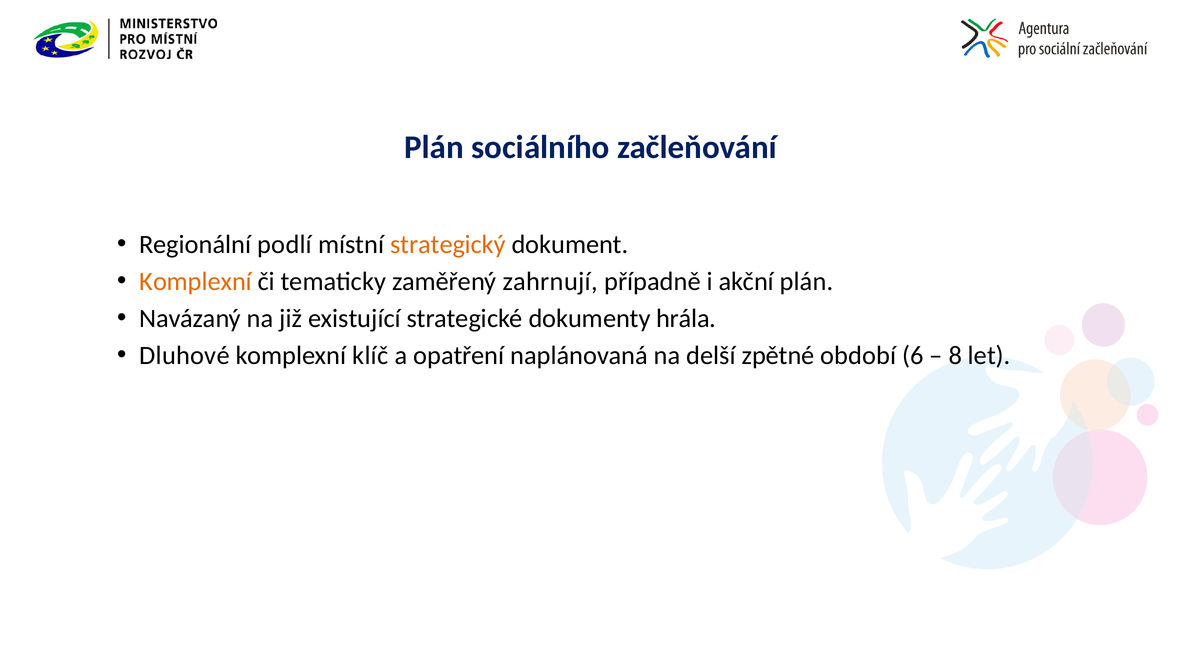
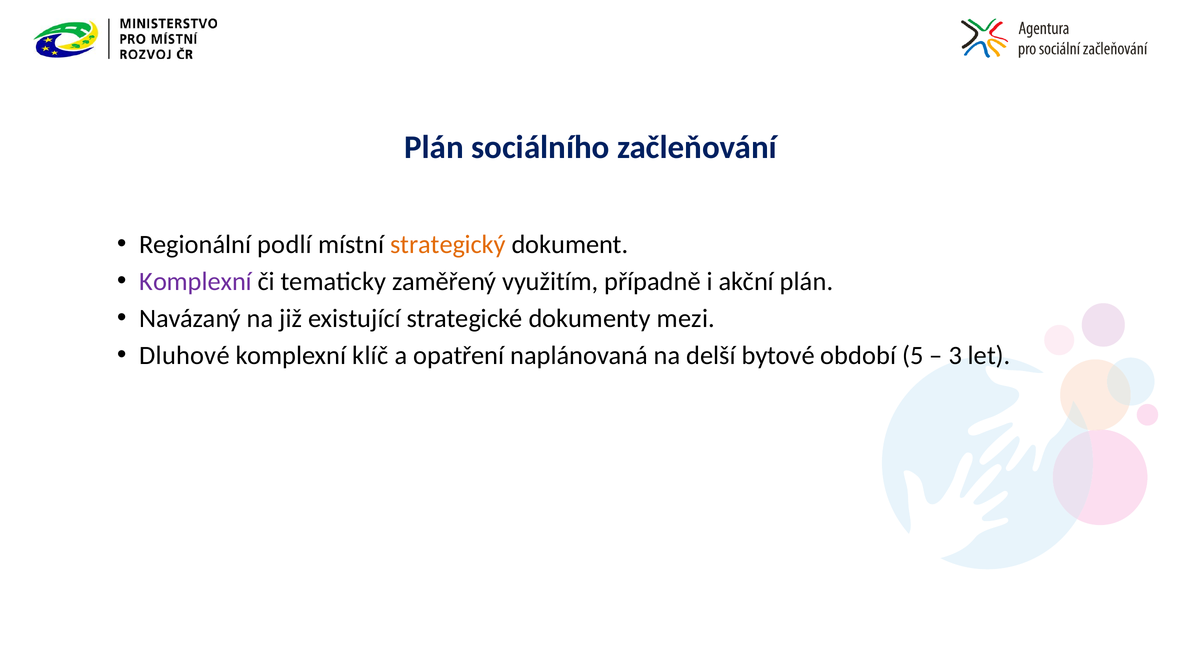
Komplexní colour: orange -> purple (196, 281)
zahrnují: zahrnují -> využitím (550, 281)
hrála: hrála -> mezi (686, 319)
zpětné: zpětné -> bytové (778, 356)
6: 6 -> 5 (913, 356)
8: 8 -> 3 (955, 356)
